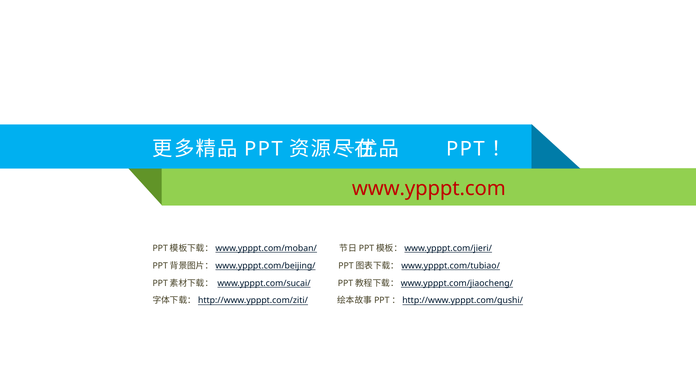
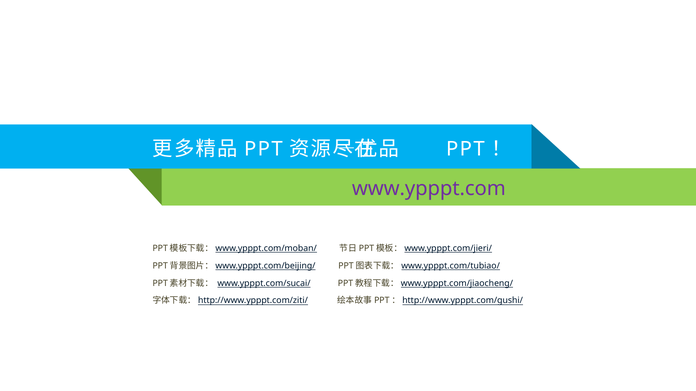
www.ypppt.com colour: red -> purple (429, 189)
